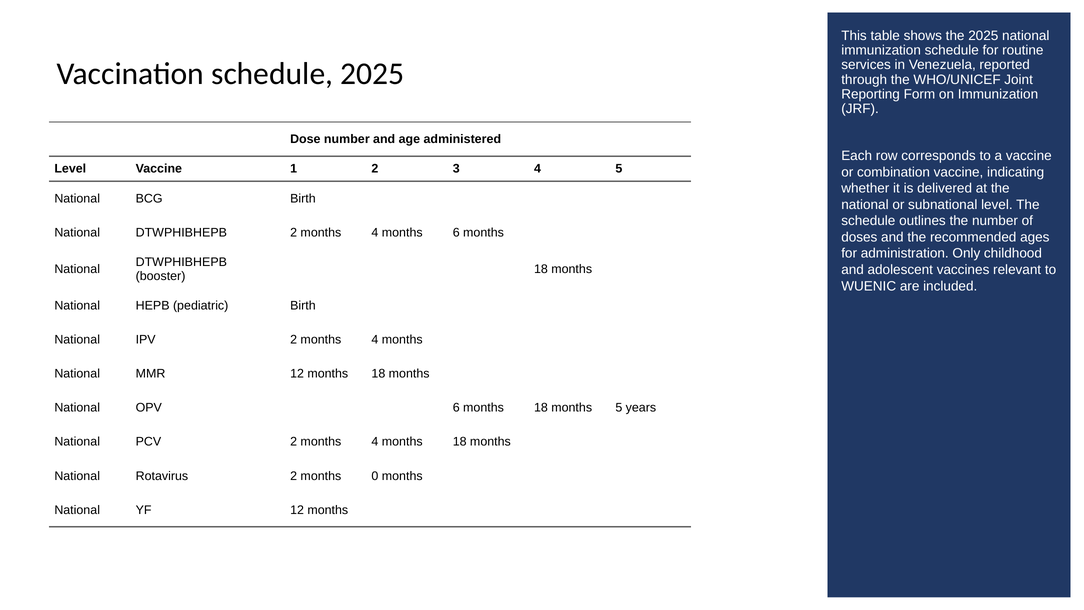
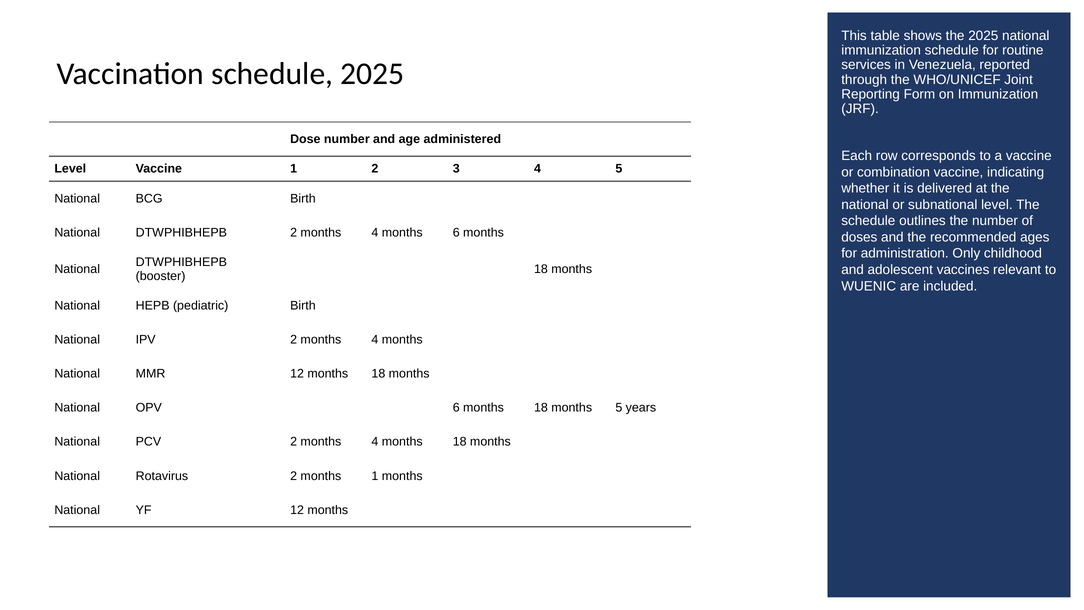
months 0: 0 -> 1 (375, 476)
